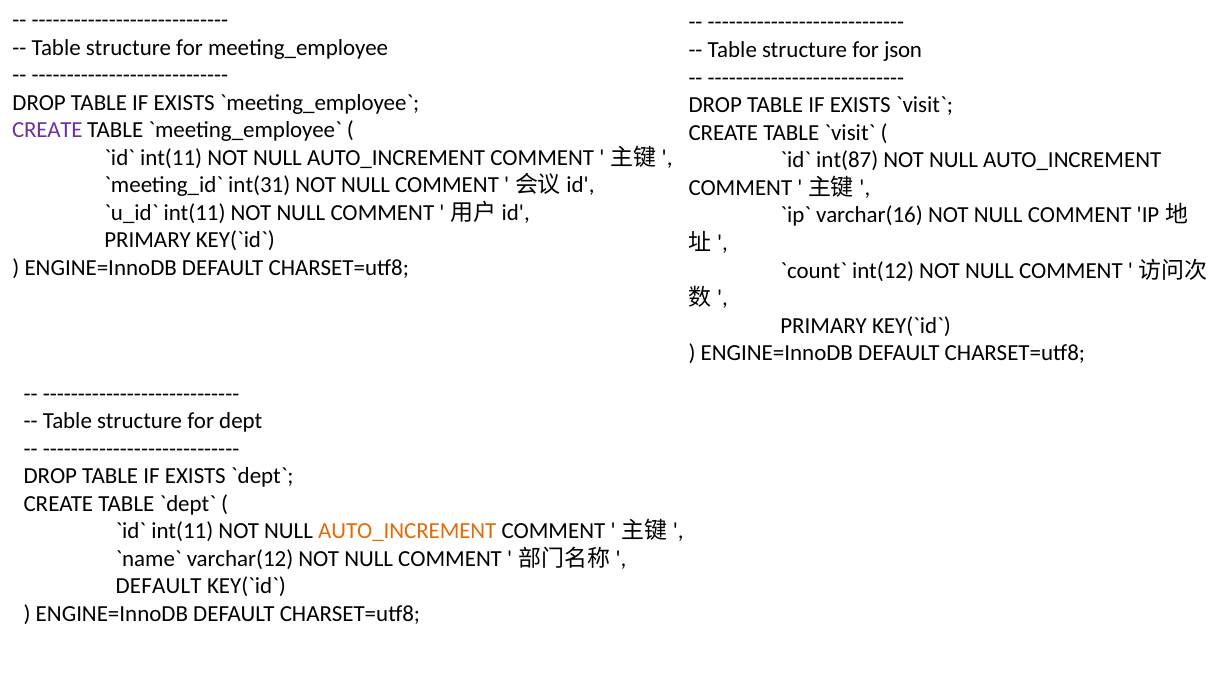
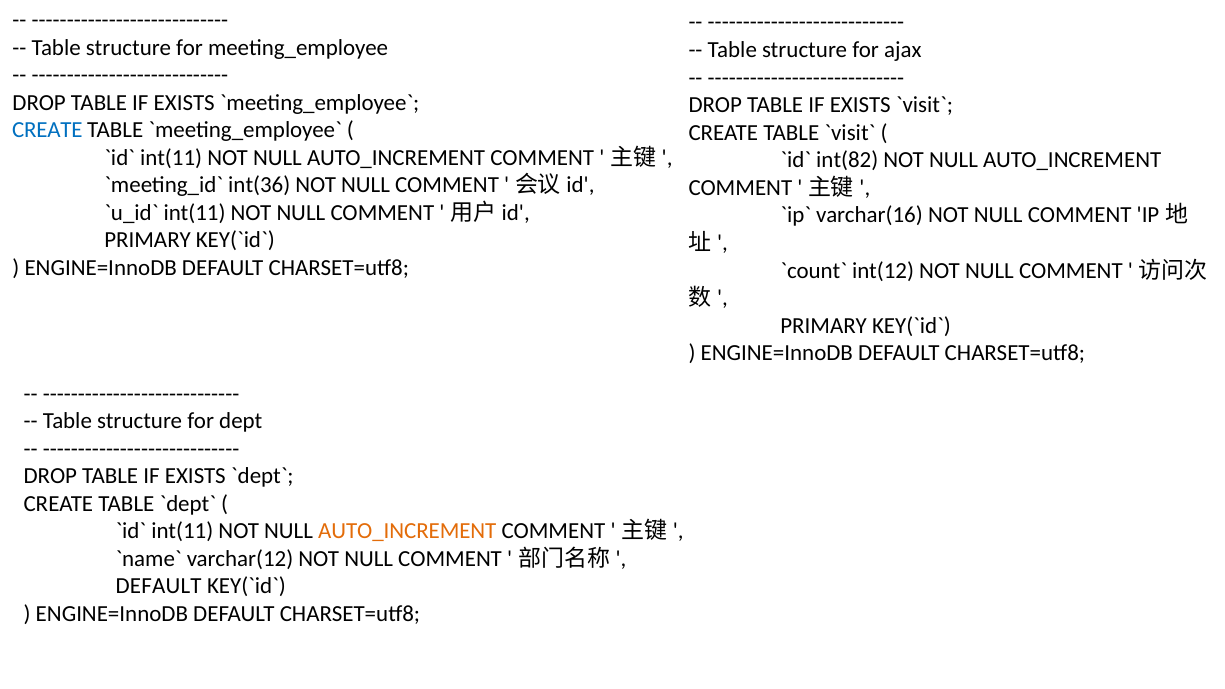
json: json -> ajax (903, 50)
CREATE colour: purple -> blue (47, 130)
int(87: int(87 -> int(82 (847, 160)
int(31: int(31 -> int(36 (259, 185)
